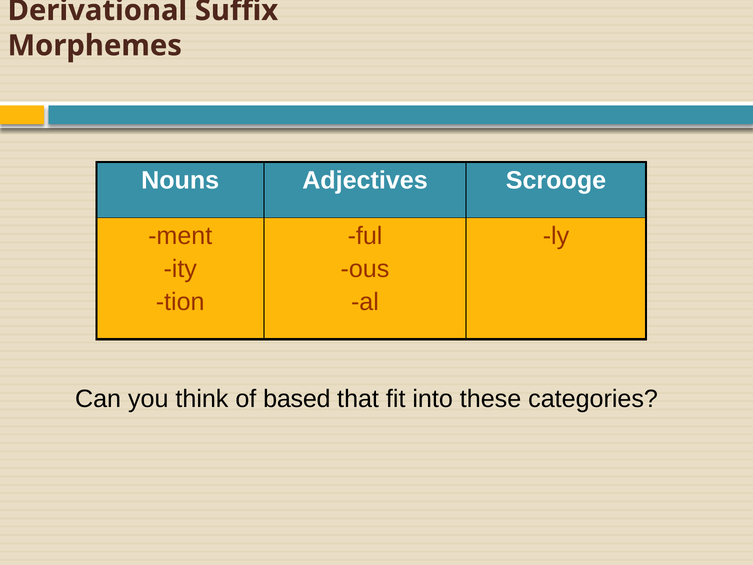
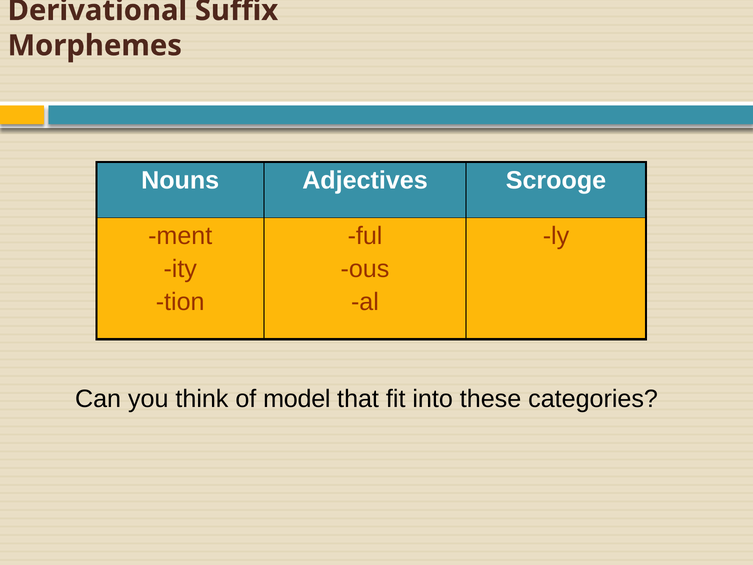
based: based -> model (297, 399)
